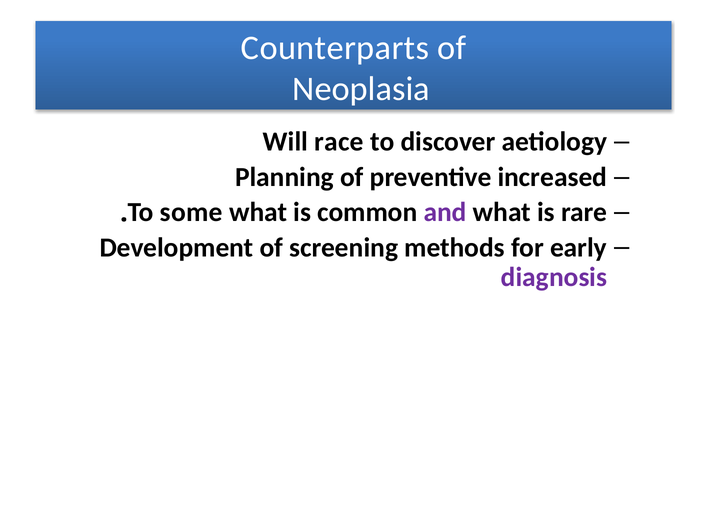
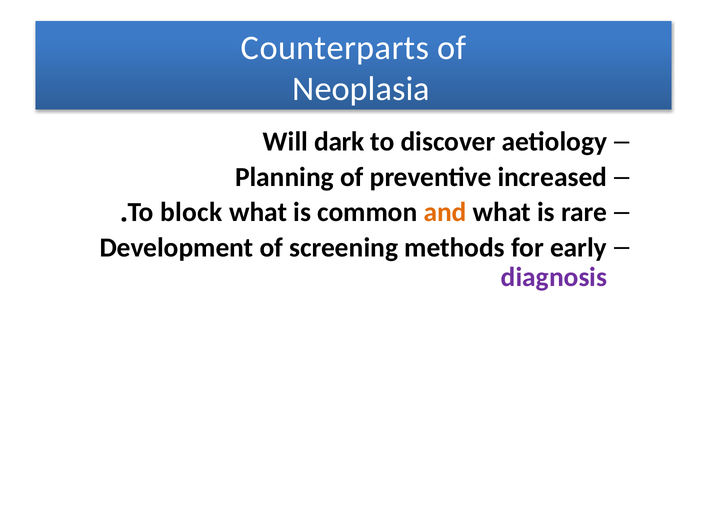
race: race -> dark (339, 142)
some: some -> block (191, 212)
and colour: purple -> orange (445, 212)
